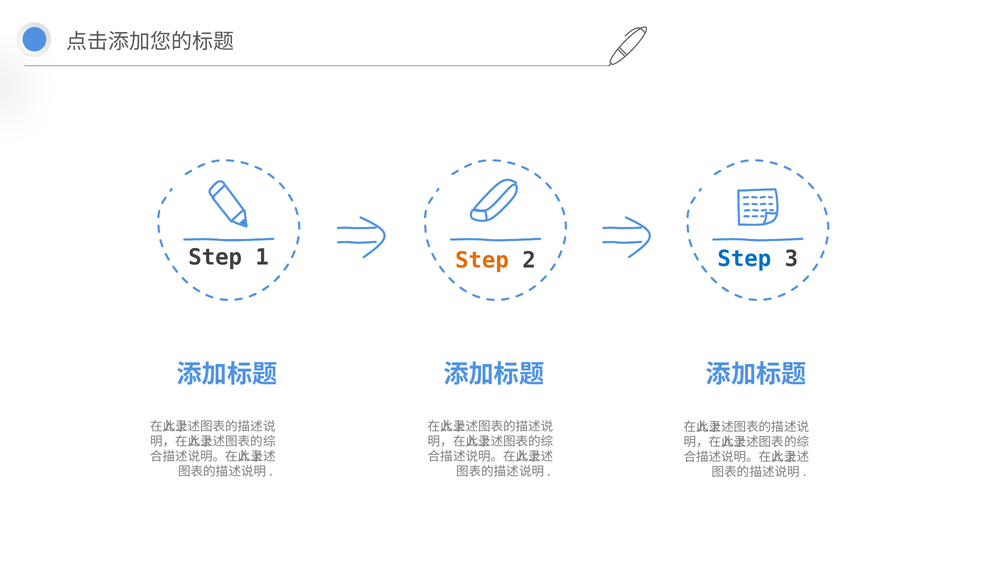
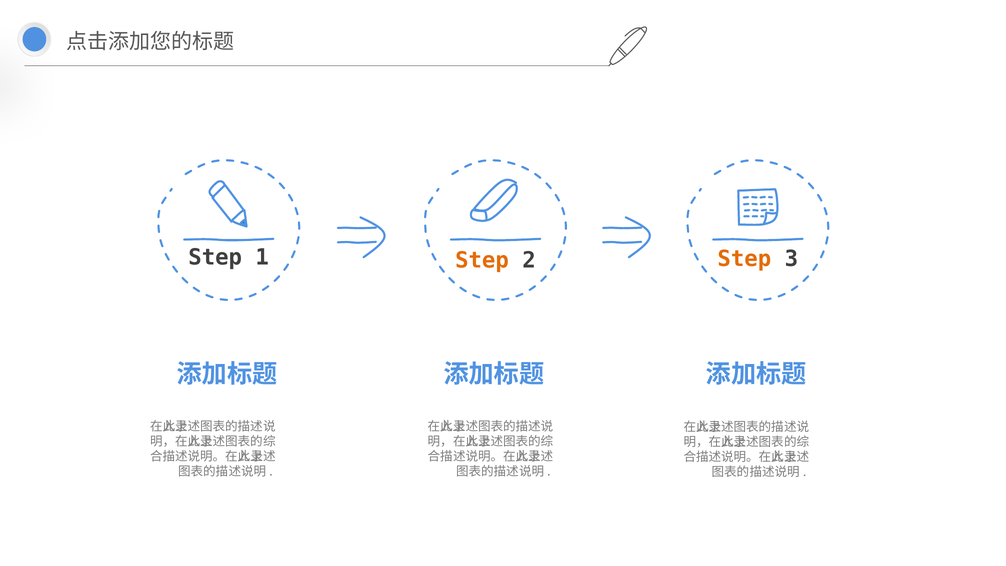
Step colour: blue -> orange (744, 259)
